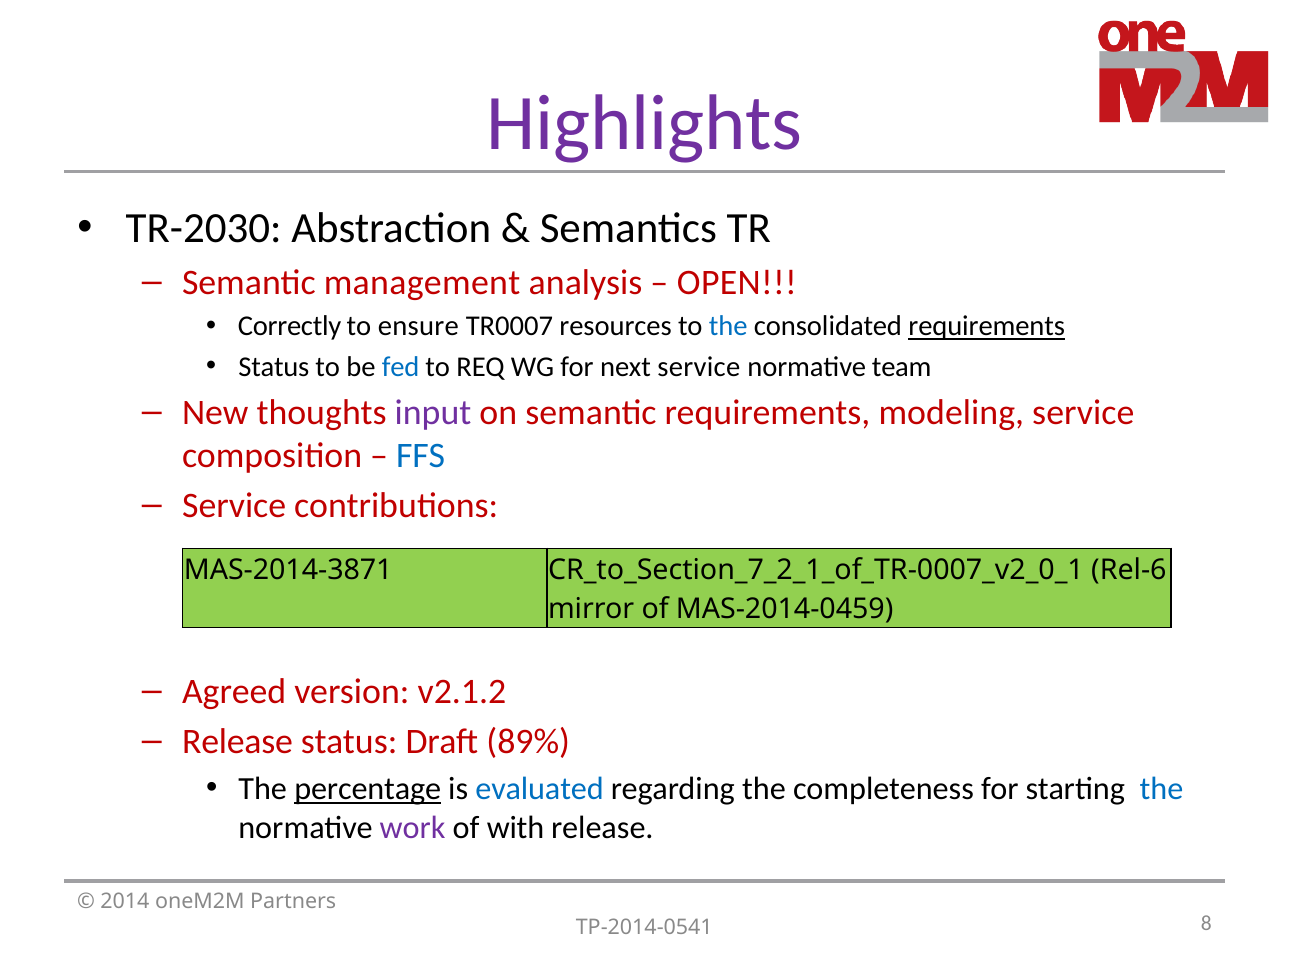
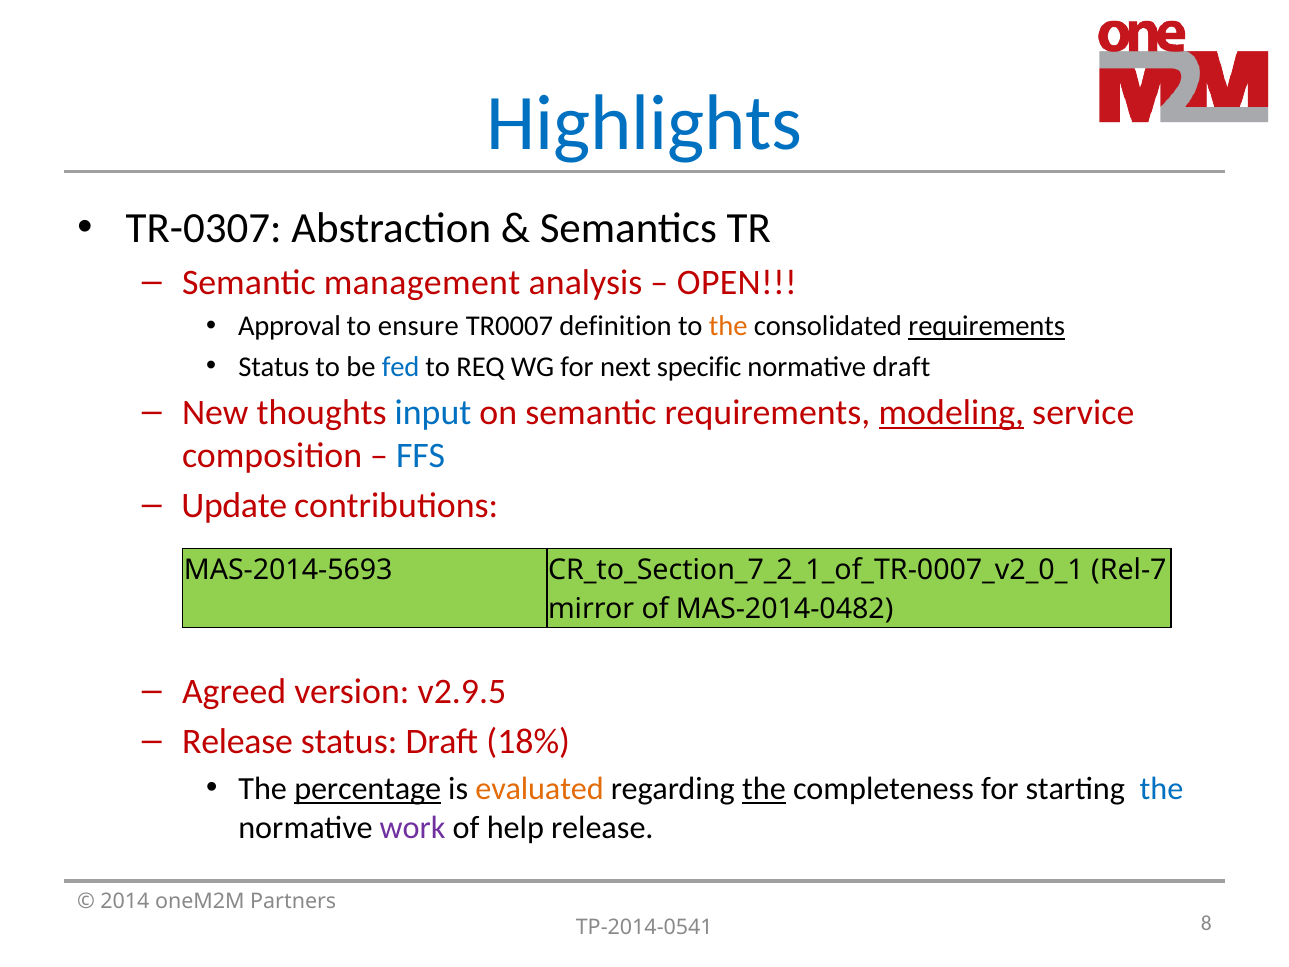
Highlights colour: purple -> blue (644, 124)
TR-2030: TR-2030 -> TR-0307 (204, 229)
Correctly: Correctly -> Approval (290, 326)
resources: resources -> definition (616, 326)
the colour: blue -> orange (728, 326)
next service: service -> specific (699, 366)
normative team: team -> draft (901, 366)
input colour: purple -> blue (433, 413)
modeling underline: none -> present (951, 413)
Service: Service -> Update (234, 506)
MAS-2014-3871: MAS-2014-3871 -> MAS-2014-5693 (288, 570)
Rel-6: Rel-6 -> Rel-7 (1129, 570)
MAS-2014-0459: MAS-2014-0459 -> MAS-2014-0482 (785, 609)
v2.1.2: v2.1.2 -> v2.9.5 (462, 691)
89%: 89% -> 18% (528, 742)
evaluated colour: blue -> orange (540, 789)
the underline: none -> present (764, 789)
with: with -> help (515, 827)
